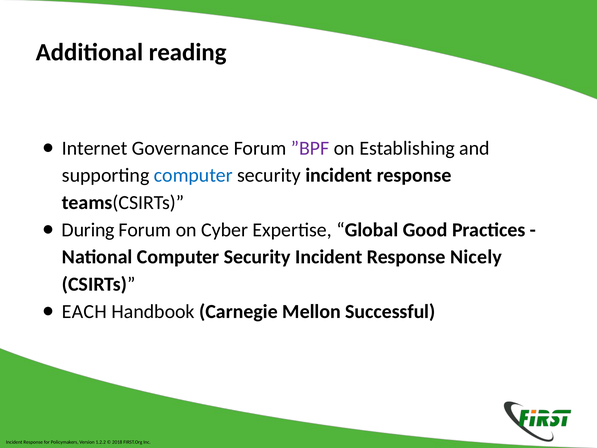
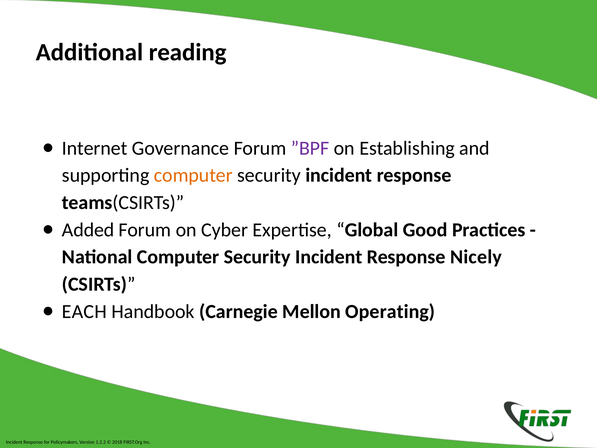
computer colour: blue -> orange (193, 175)
During: During -> Added (88, 230)
Successful: Successful -> Operating (390, 311)
